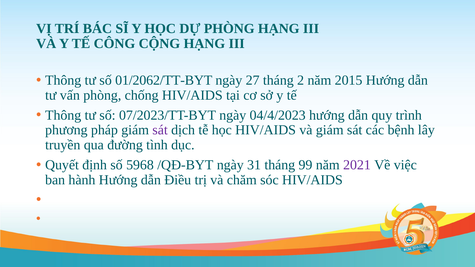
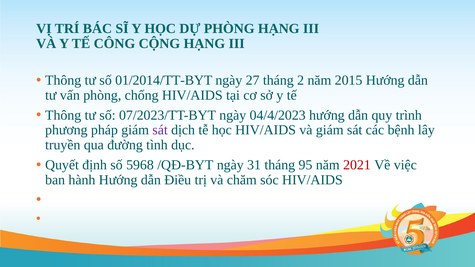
01/2062/TT-BYT: 01/2062/TT-BYT -> 01/2014/TT-BYT (164, 80)
99: 99 -> 95 (305, 165)
2021 colour: purple -> red (357, 165)
